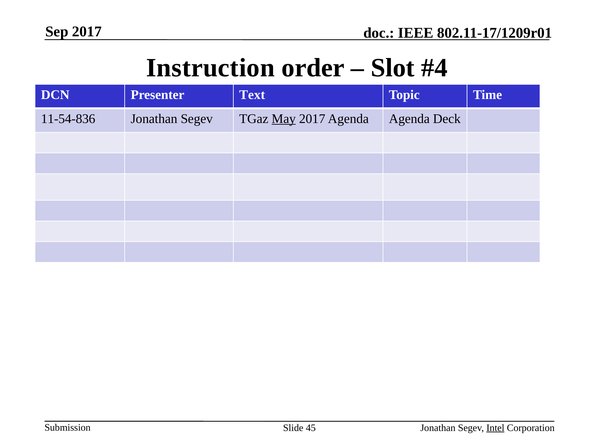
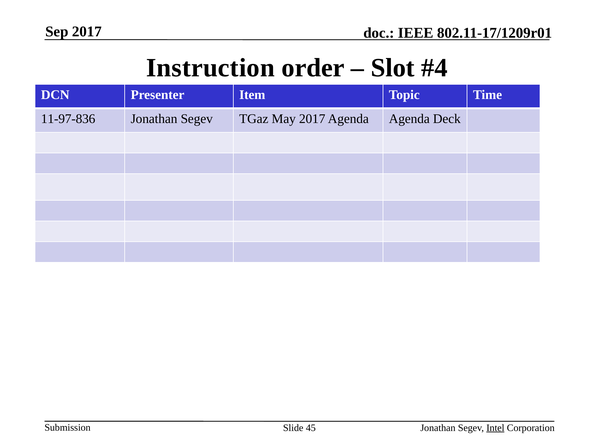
Text: Text -> Item (252, 95)
11-54-836: 11-54-836 -> 11-97-836 (68, 119)
May underline: present -> none (284, 119)
